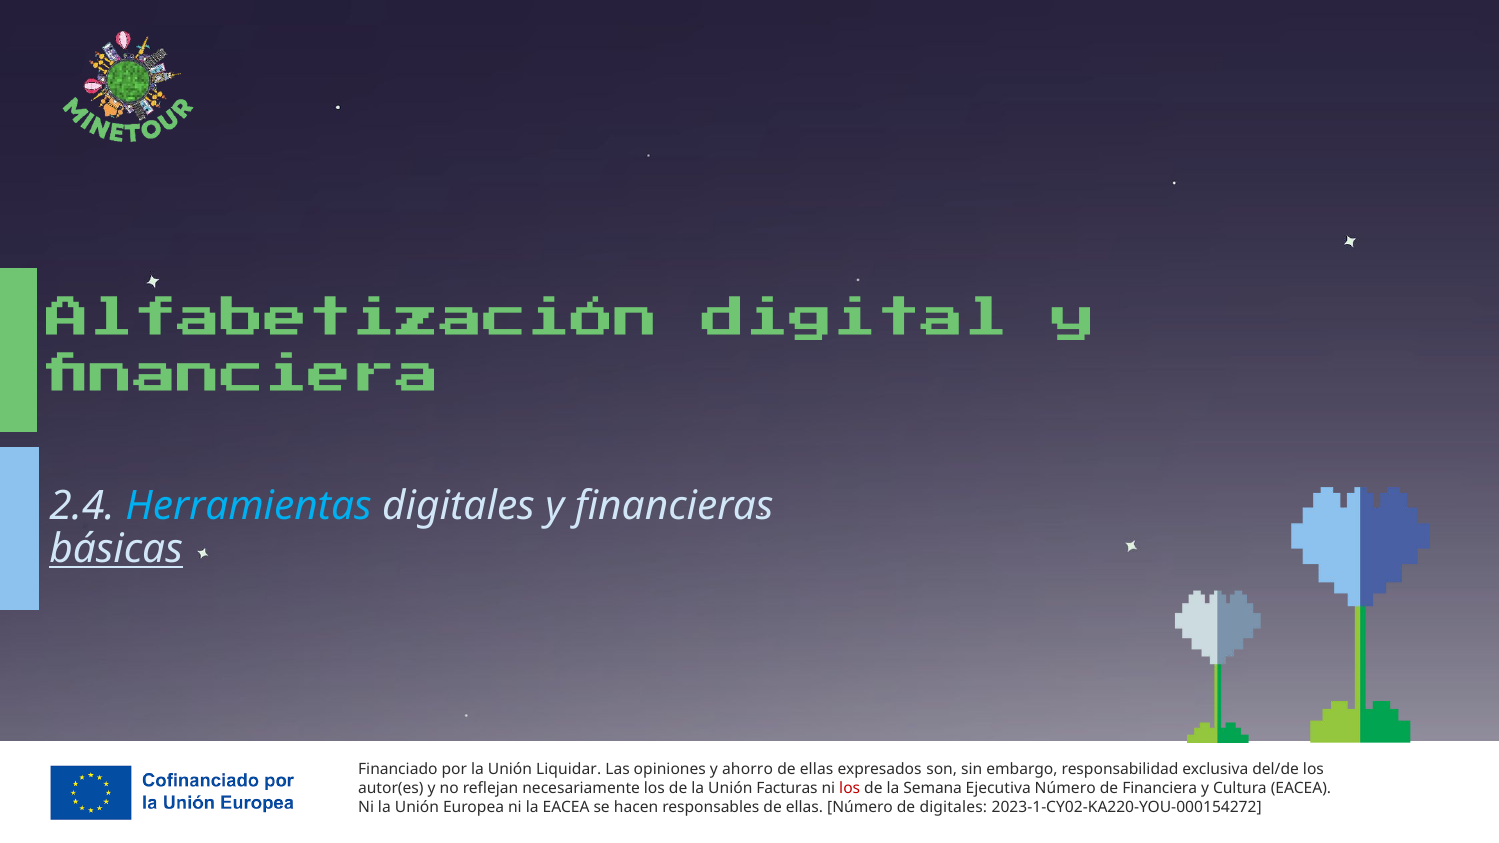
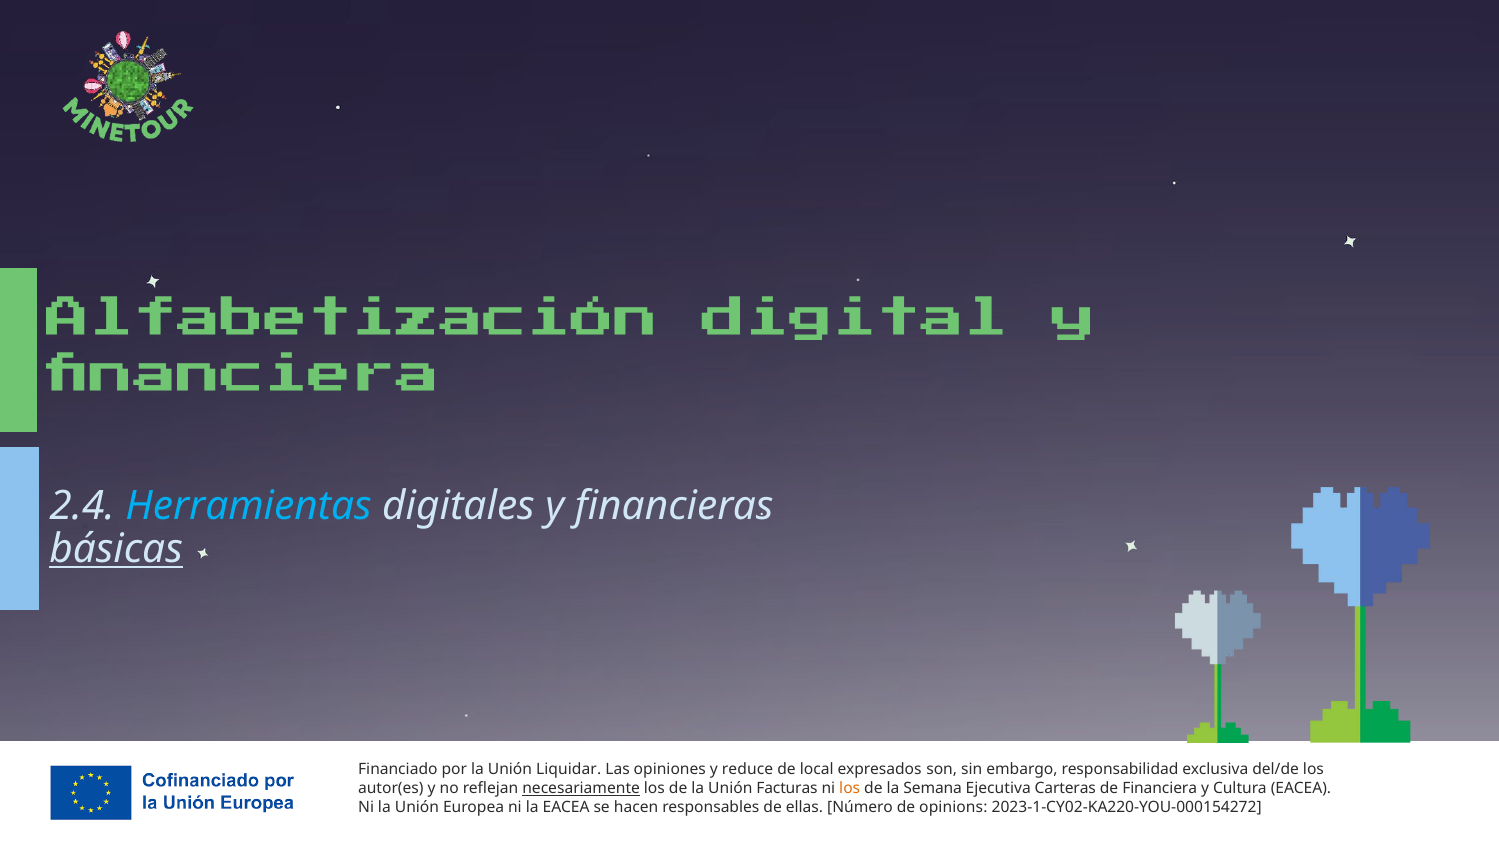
ahorro: ahorro -> reduce (748, 770)
ellas: ellas -> local (817, 770)
necesariamente underline: none -> present (581, 788)
los colour: red -> orange (850, 788)
Ejecutiva Número: Número -> Carteras (1065, 788)
de digitales: digitales -> opinions (953, 807)
